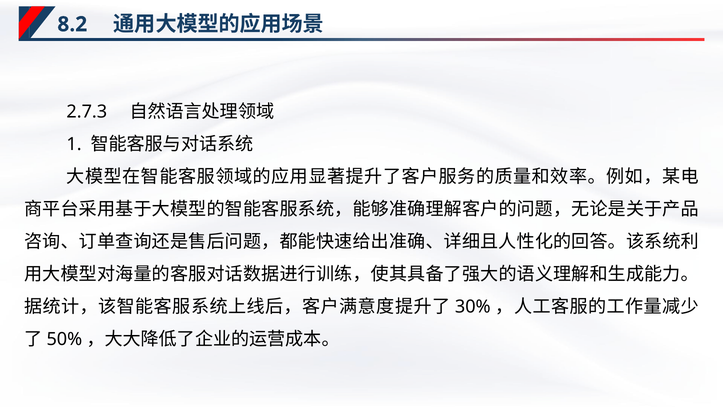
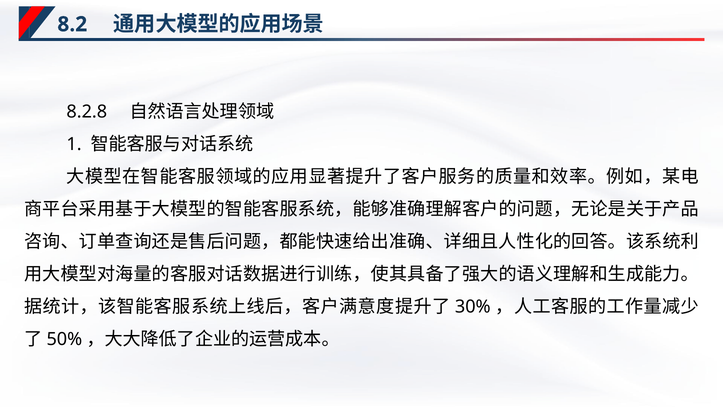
2.7.3: 2.7.3 -> 8.2.8 (87, 111)
